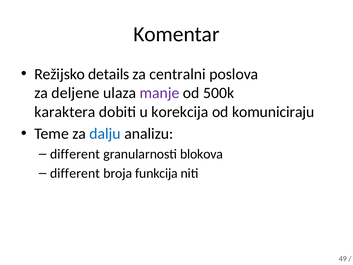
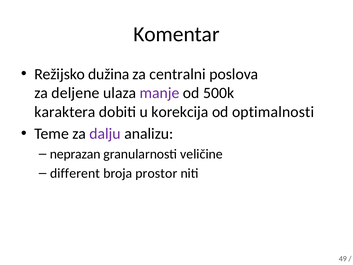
details: details -> dužina (109, 74)
komuniciraju: komuniciraju -> optimalnosti (273, 112)
dalju colour: blue -> purple (105, 134)
different: different -> neprazan (75, 154)
blokova: blokova -> veličine (201, 154)
funkcija: funkcija -> prostor (156, 173)
